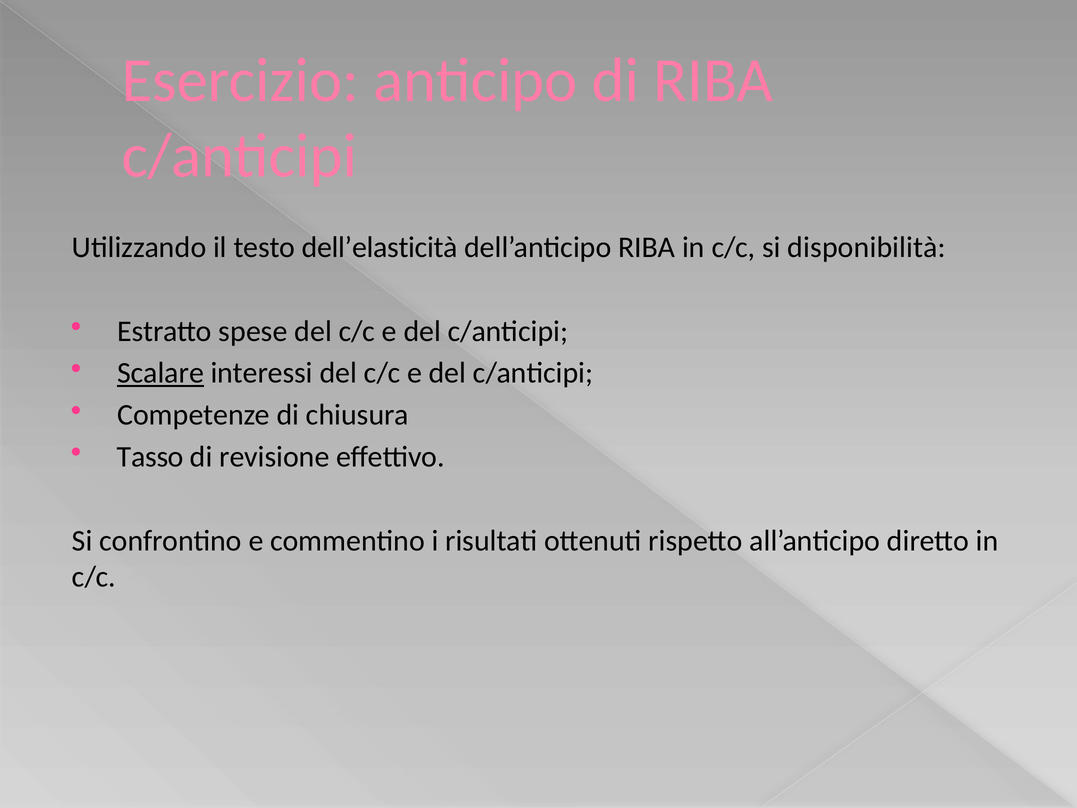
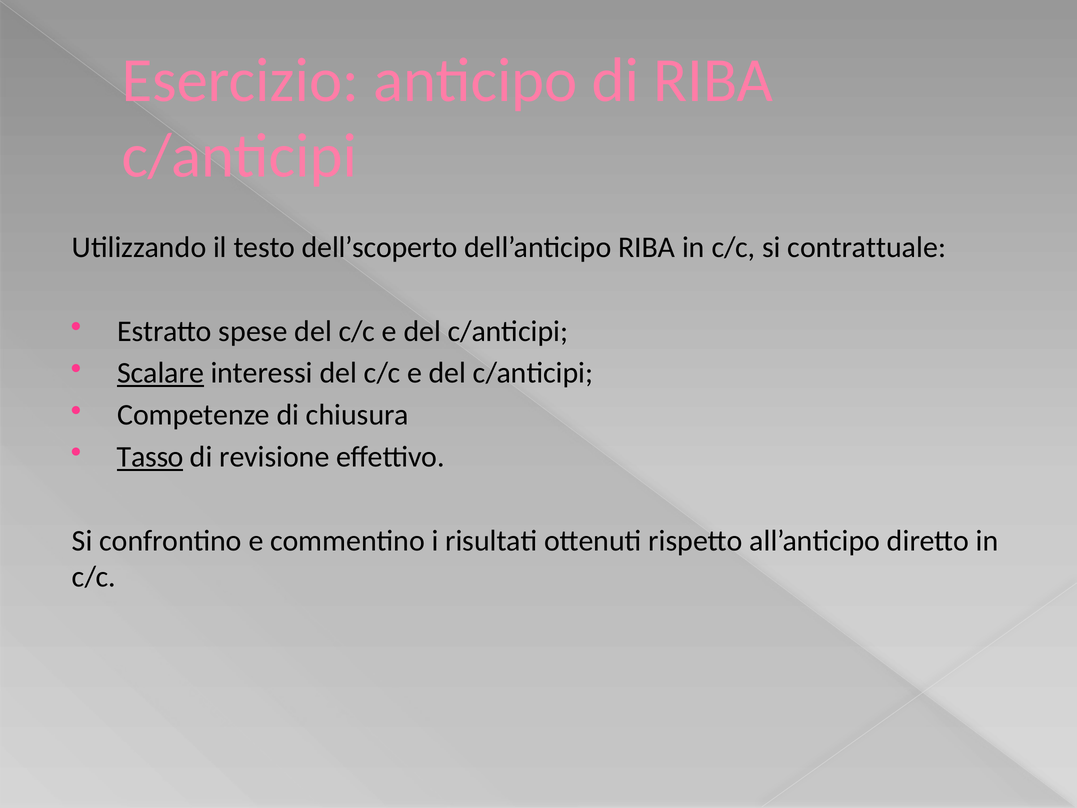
dell’elasticità: dell’elasticità -> dell’scoperto (380, 247)
disponibilità: disponibilità -> contrattuale (867, 247)
Tasso underline: none -> present (150, 457)
